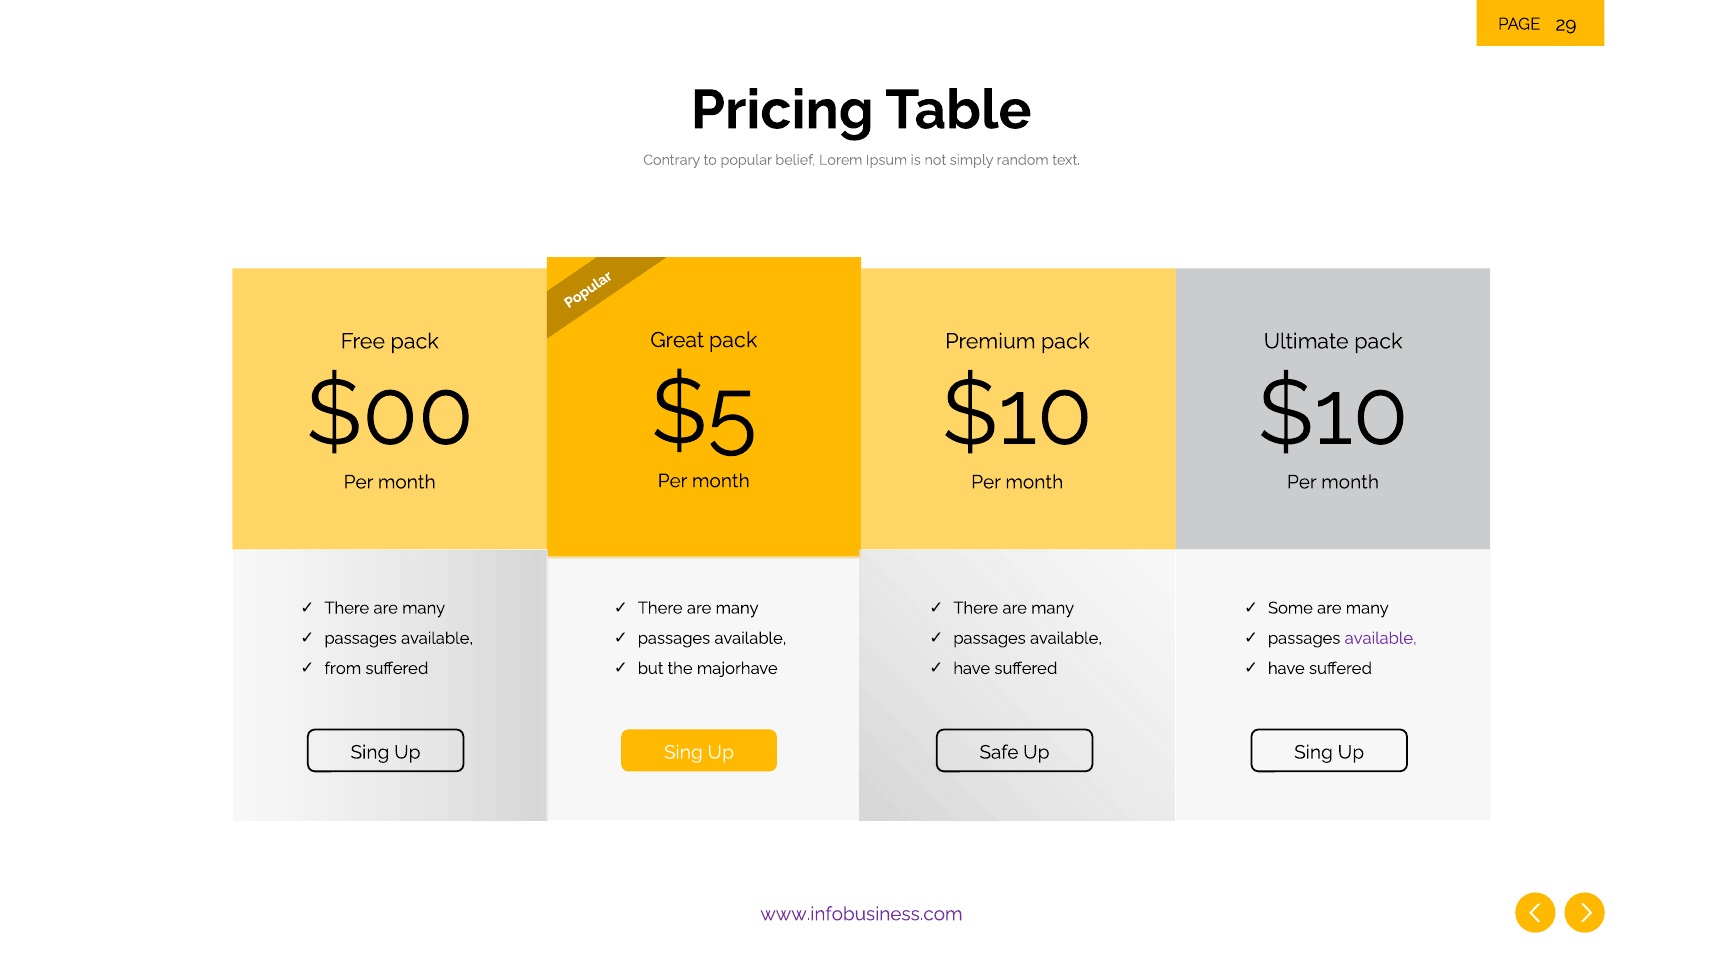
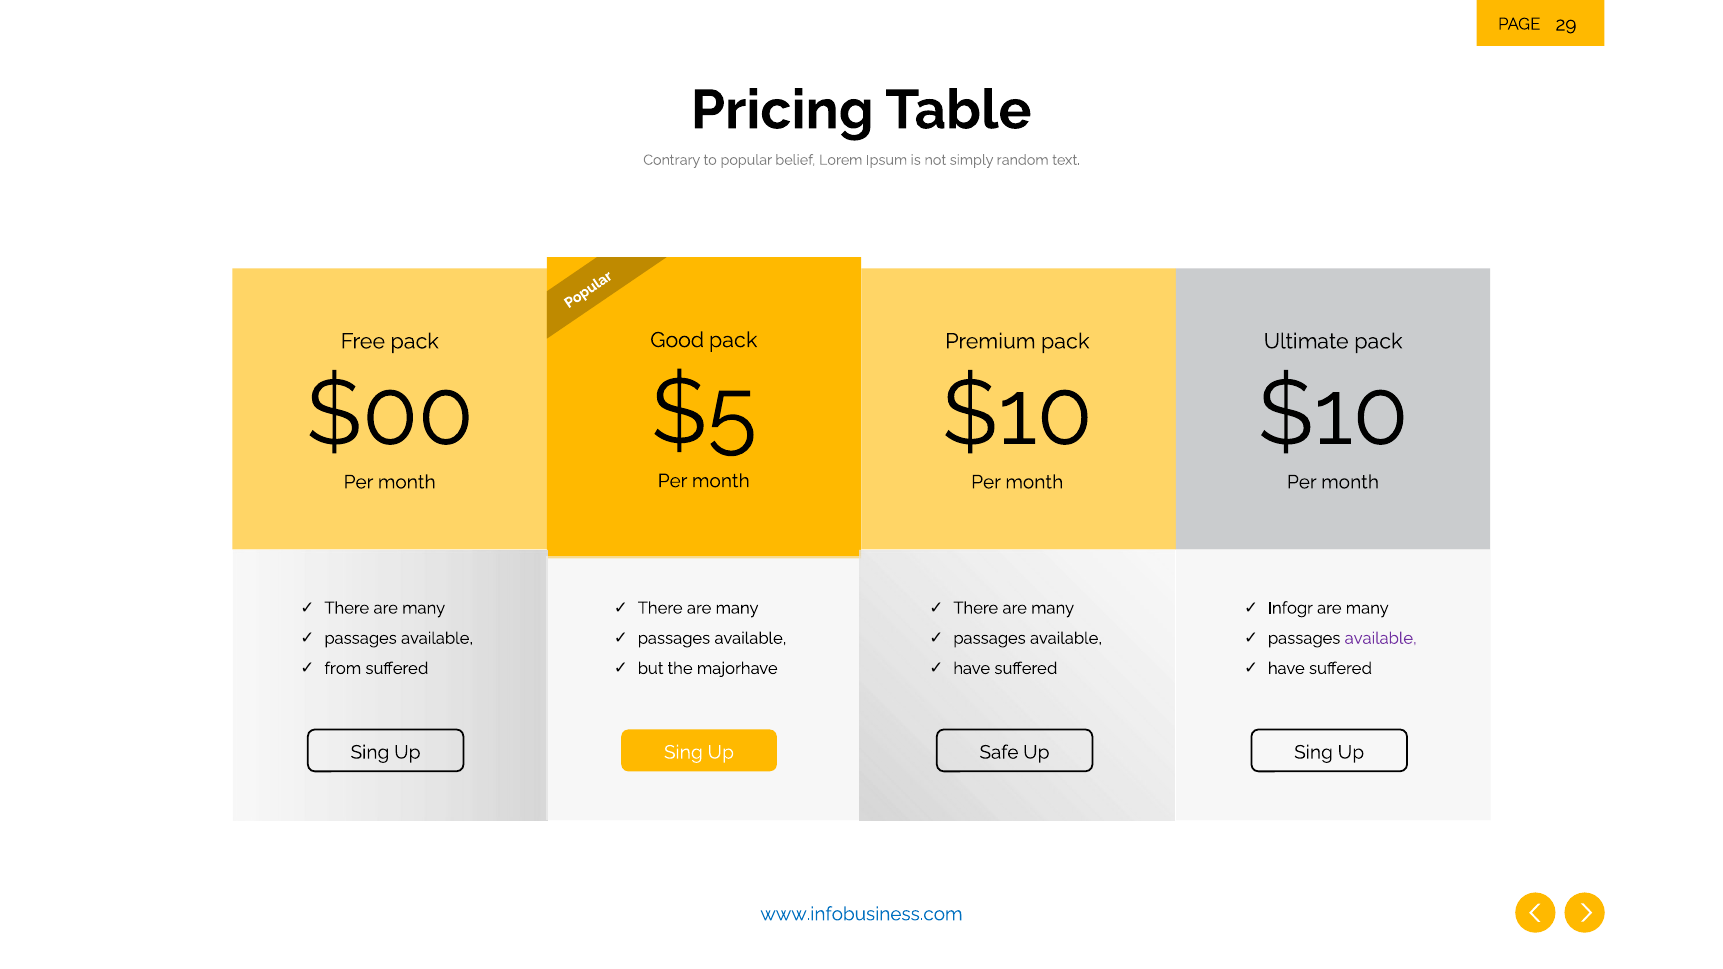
Great: Great -> Good (677, 340)
Some: Some -> Infogr (1290, 608)
www.infobusiness.com colour: purple -> blue (861, 914)
